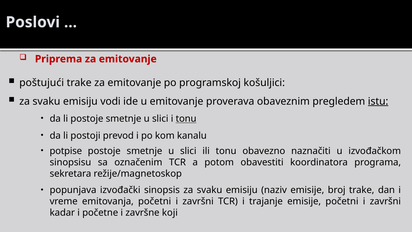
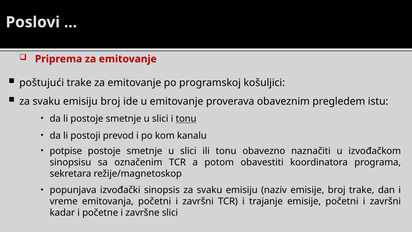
emisiju vodi: vodi -> broj (110, 101)
istu underline: present -> none (378, 101)
završne koji: koji -> slici (170, 213)
